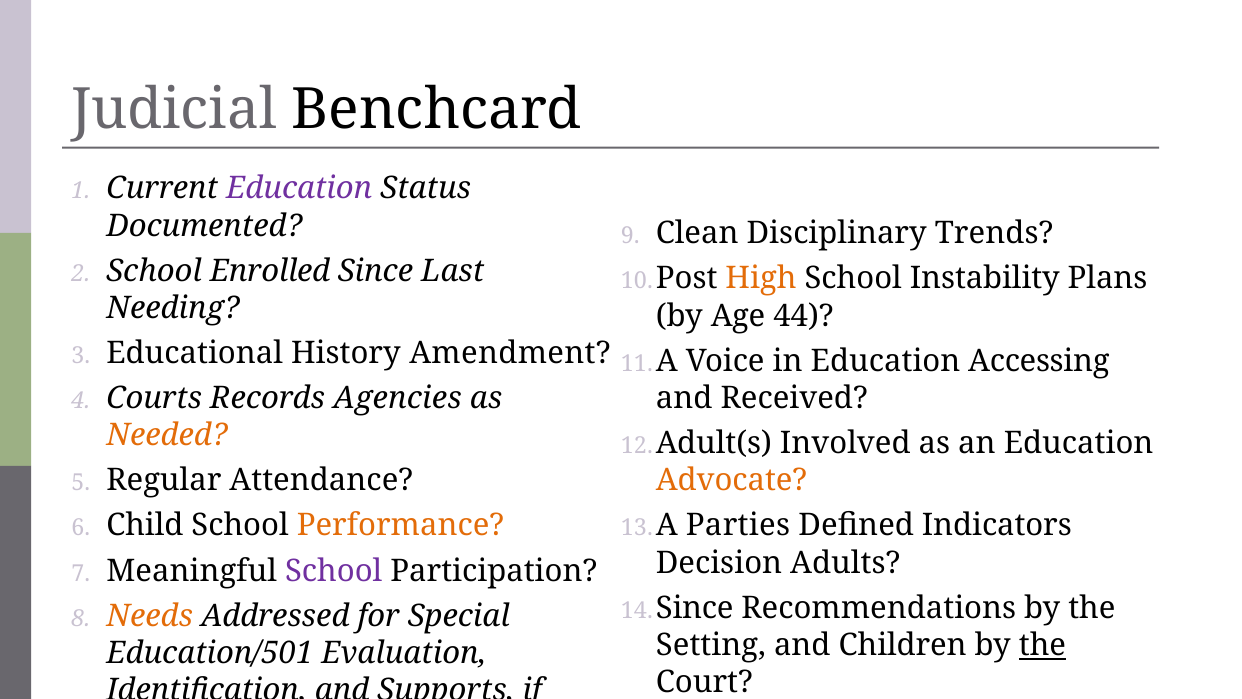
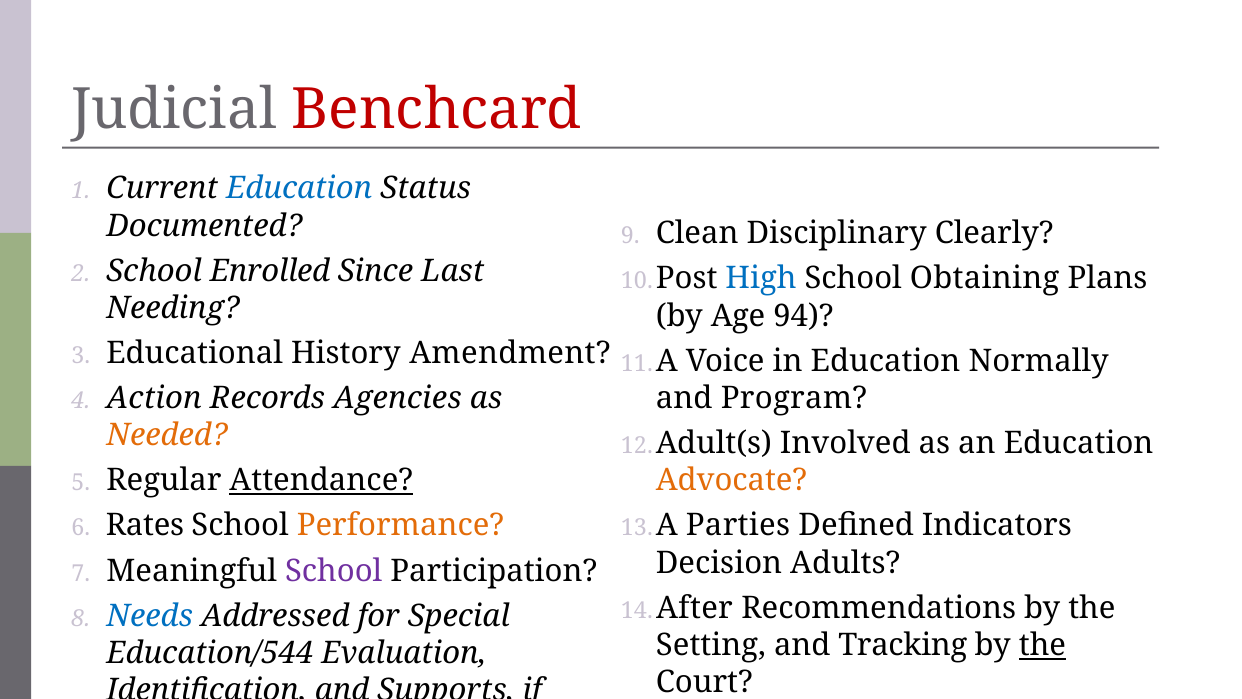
Benchcard colour: black -> red (437, 110)
Education colour: purple -> blue (299, 188)
Trends: Trends -> Clearly (994, 234)
High colour: orange -> blue (761, 279)
Instability: Instability -> Obtaining (985, 279)
44: 44 -> 94 (803, 316)
Accessing: Accessing -> Normally (1039, 361)
Received: Received -> Program (794, 398)
Courts: Courts -> Action (154, 398)
Attendance underline: none -> present (321, 480)
Child: Child -> Rates (145, 525)
14 Since: Since -> After (694, 608)
Needs colour: orange -> blue (150, 615)
Children: Children -> Tracking (903, 645)
Education/501: Education/501 -> Education/544 (210, 653)
